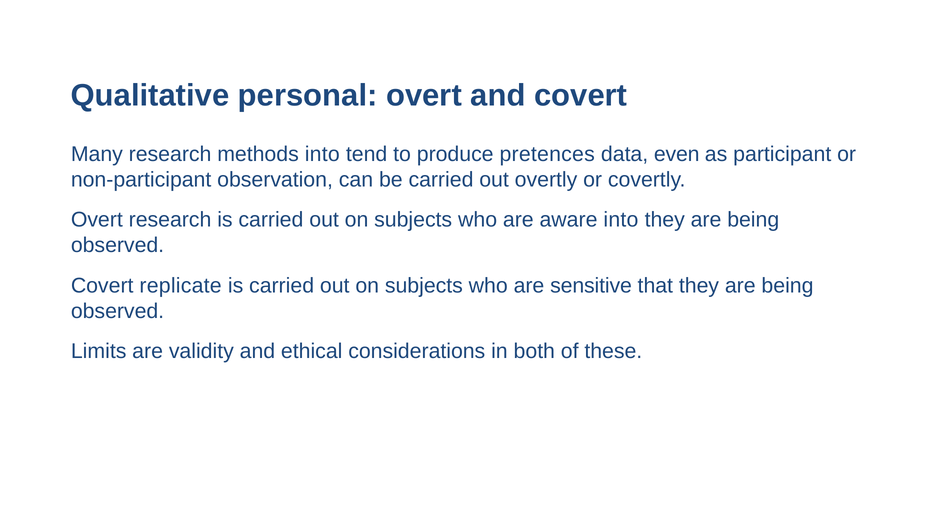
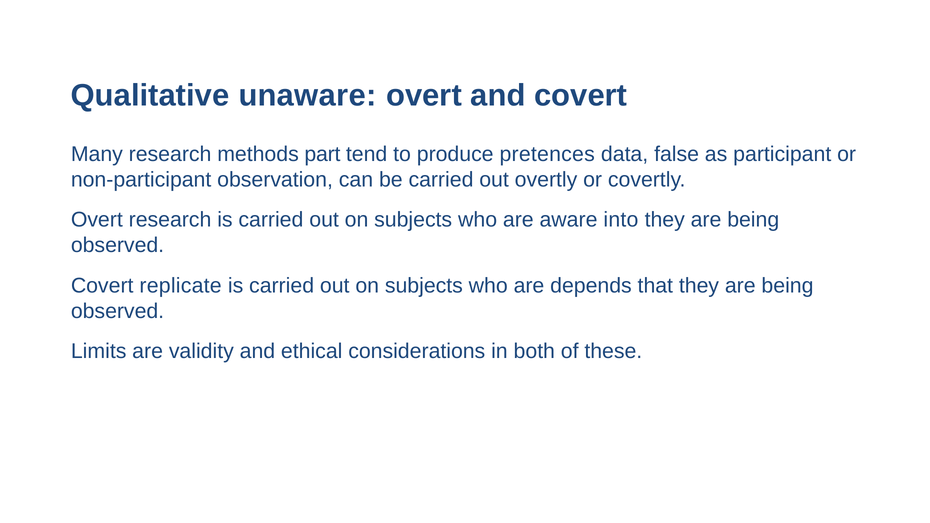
personal: personal -> unaware (308, 96)
methods into: into -> part (322, 154)
even: even -> false (677, 154)
sensitive: sensitive -> depends (591, 286)
